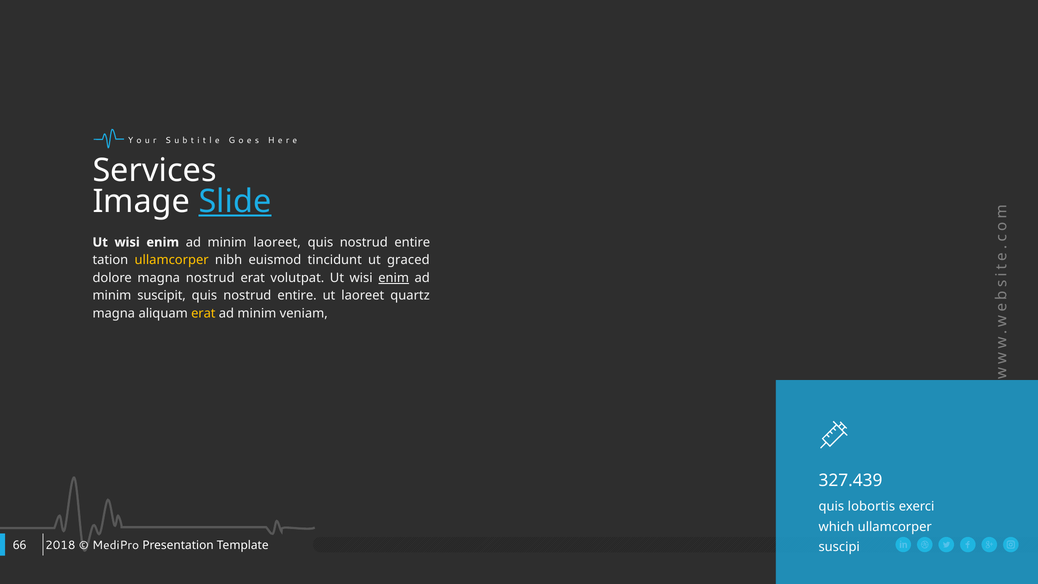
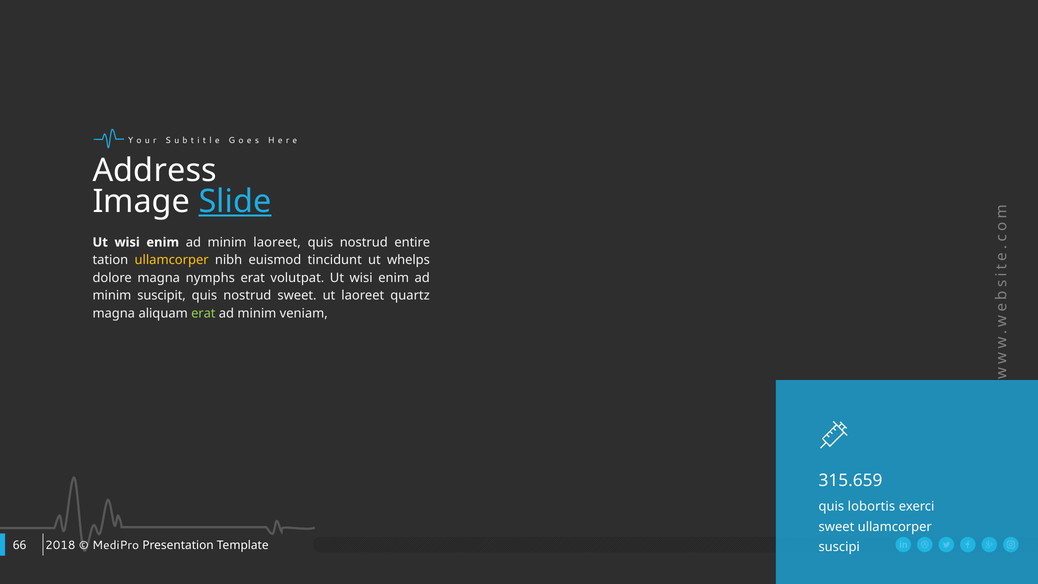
Services: Services -> Address (155, 170)
graced: graced -> whelps (408, 260)
magna nostrud: nostrud -> nymphs (210, 278)
enim underline: present -> none (394, 278)
entire: entire -> sweet (297, 296)
erat colour: yellow -> light green (203, 313)
327.439: 327.439 -> 315.659 (851, 481)
which: which -> sweet (836, 527)
